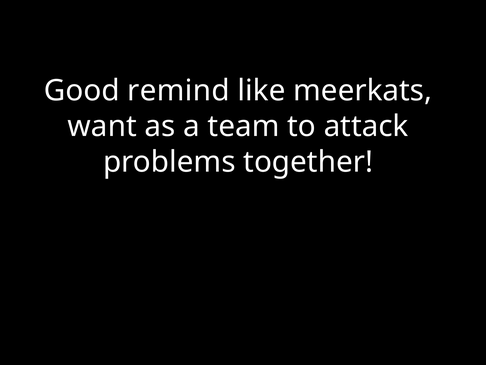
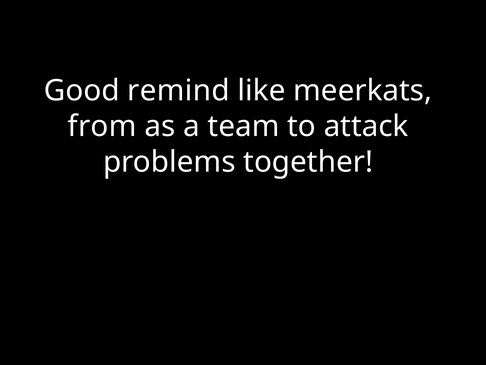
want: want -> from (102, 126)
